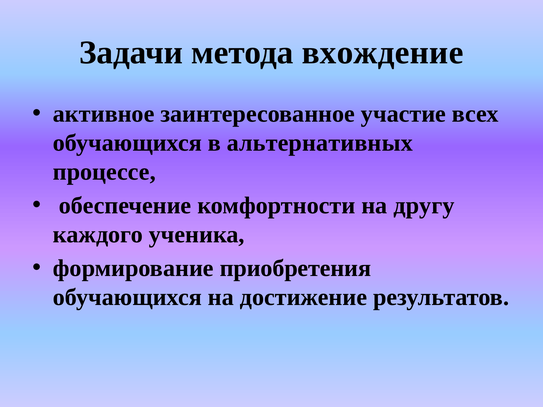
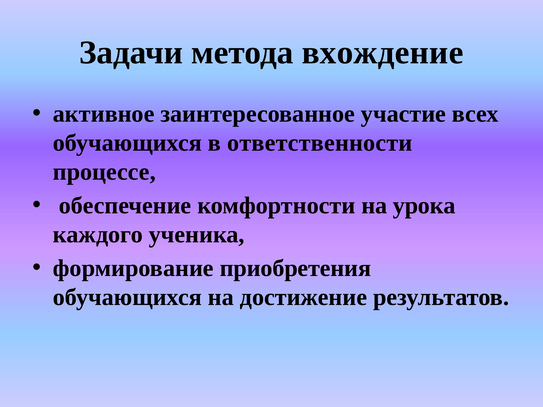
альтернативных: альтернативных -> ответственности (320, 143)
другу: другу -> урока (424, 206)
